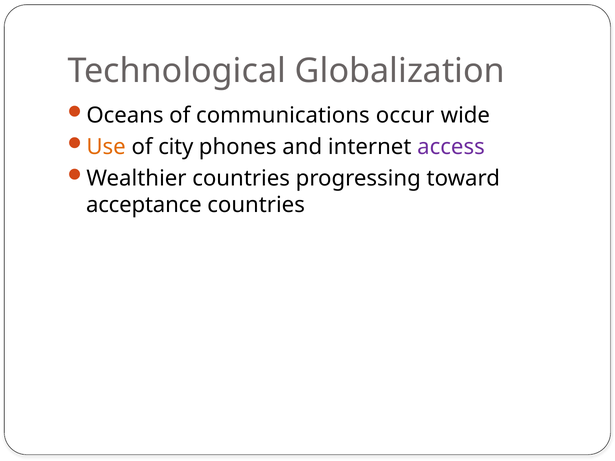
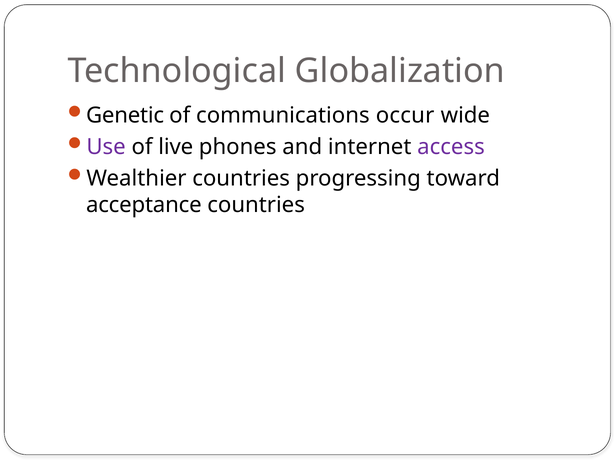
Oceans: Oceans -> Genetic (125, 115)
Use colour: orange -> purple (106, 147)
city: city -> live (176, 147)
